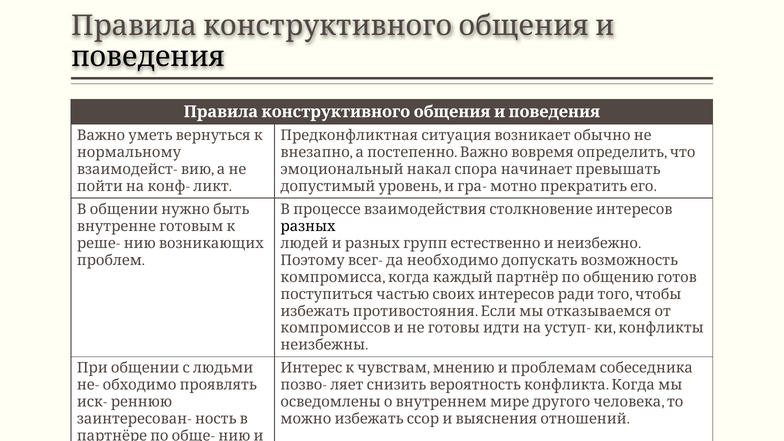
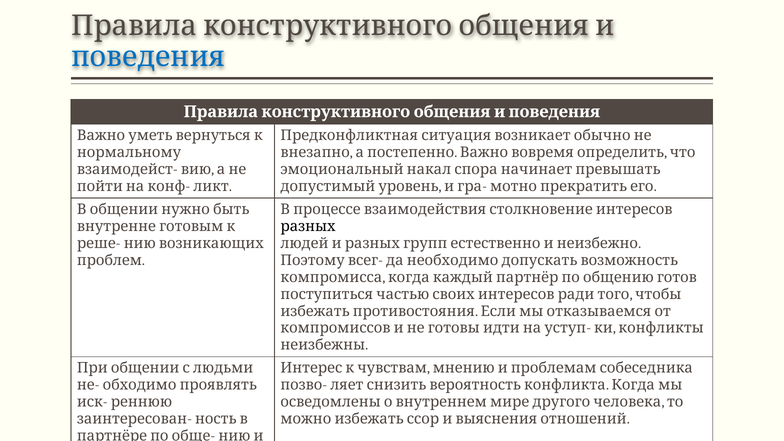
поведения colour: black -> blue (148, 57)
